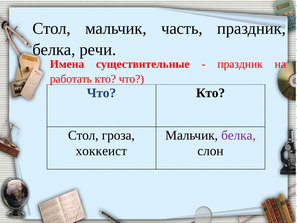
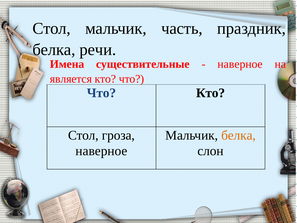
праздник: праздник -> наверное (240, 64)
работать: работать -> является (71, 79)
белка colour: purple -> orange (239, 135)
хоккеист: хоккеист -> наверное (101, 151)
